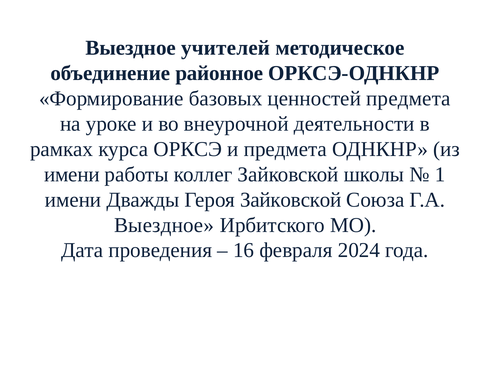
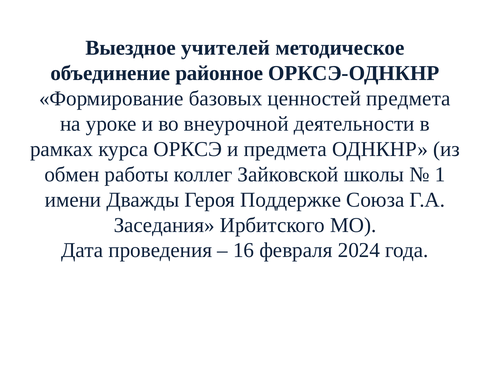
имени: имени -> обмен (72, 174)
Героя Зайковской: Зайковской -> Поддержке (291, 199)
Выездное: Выездное -> Заседания (164, 225)
